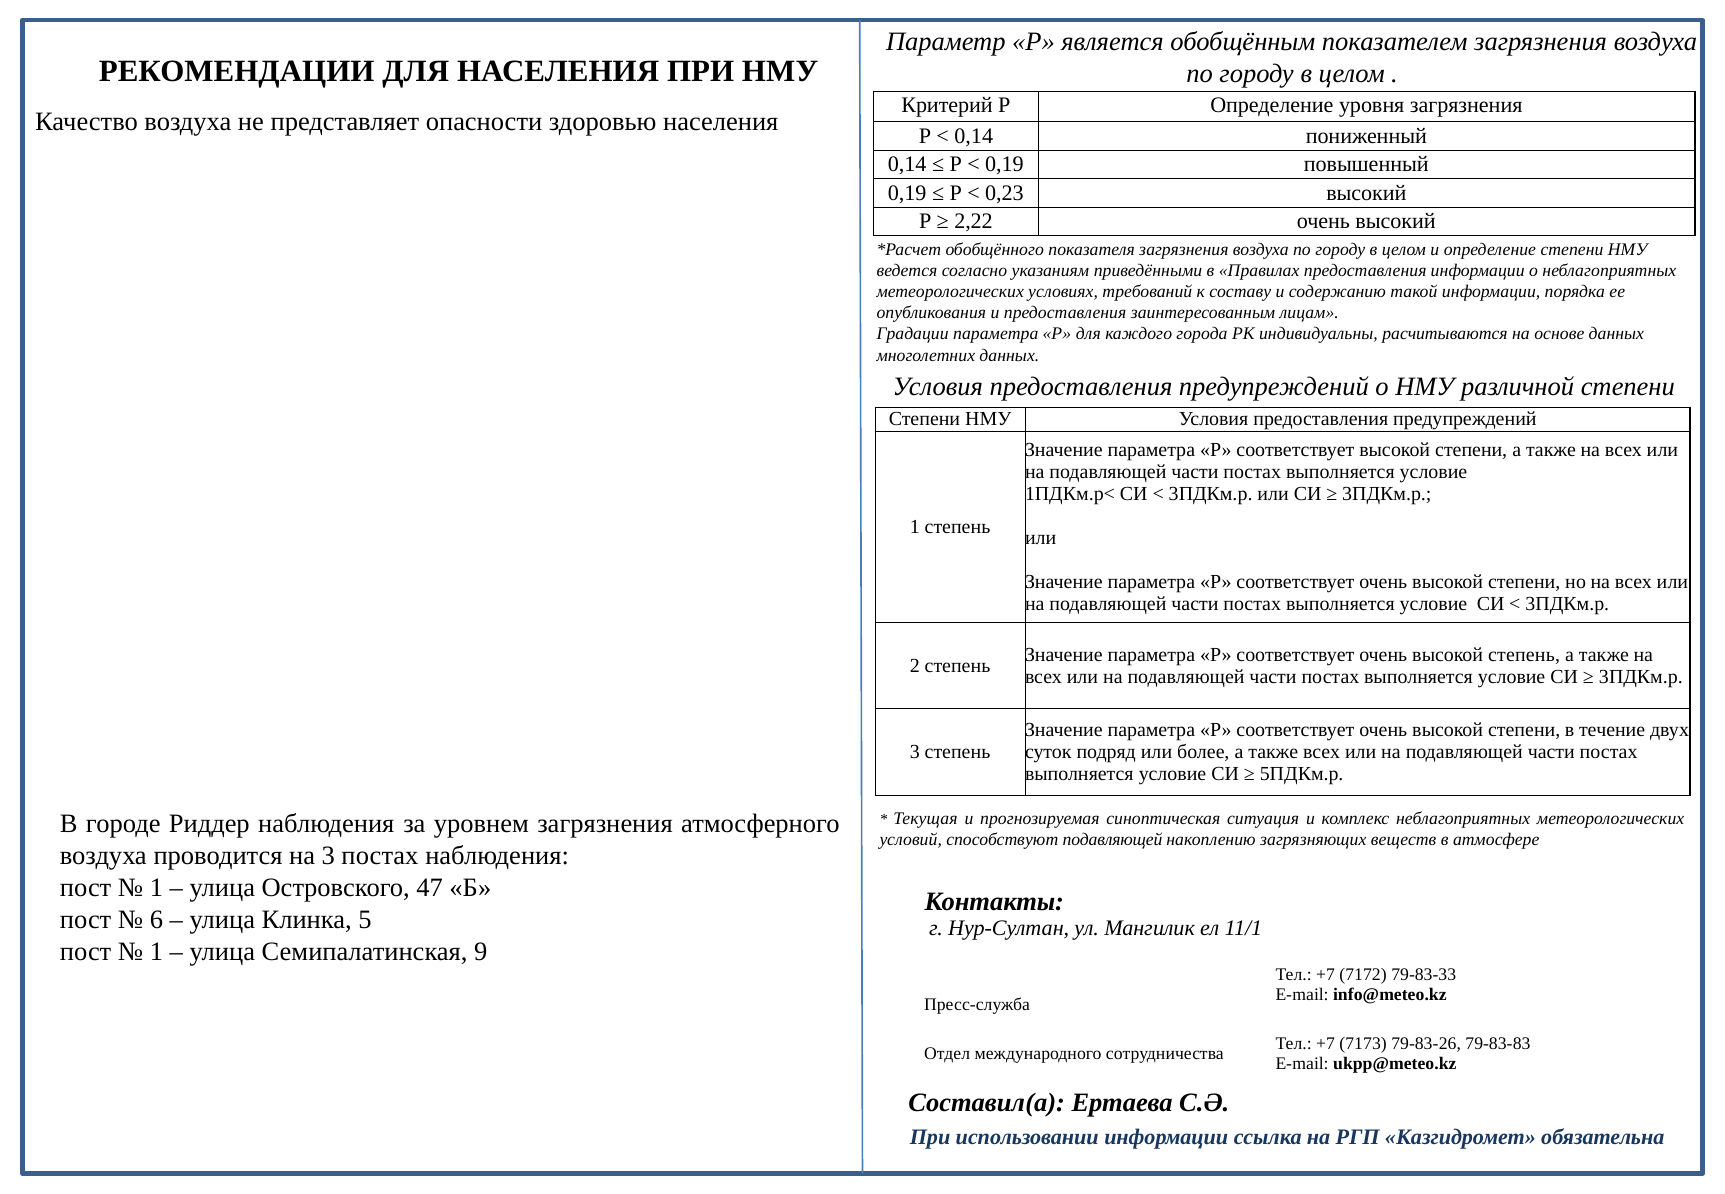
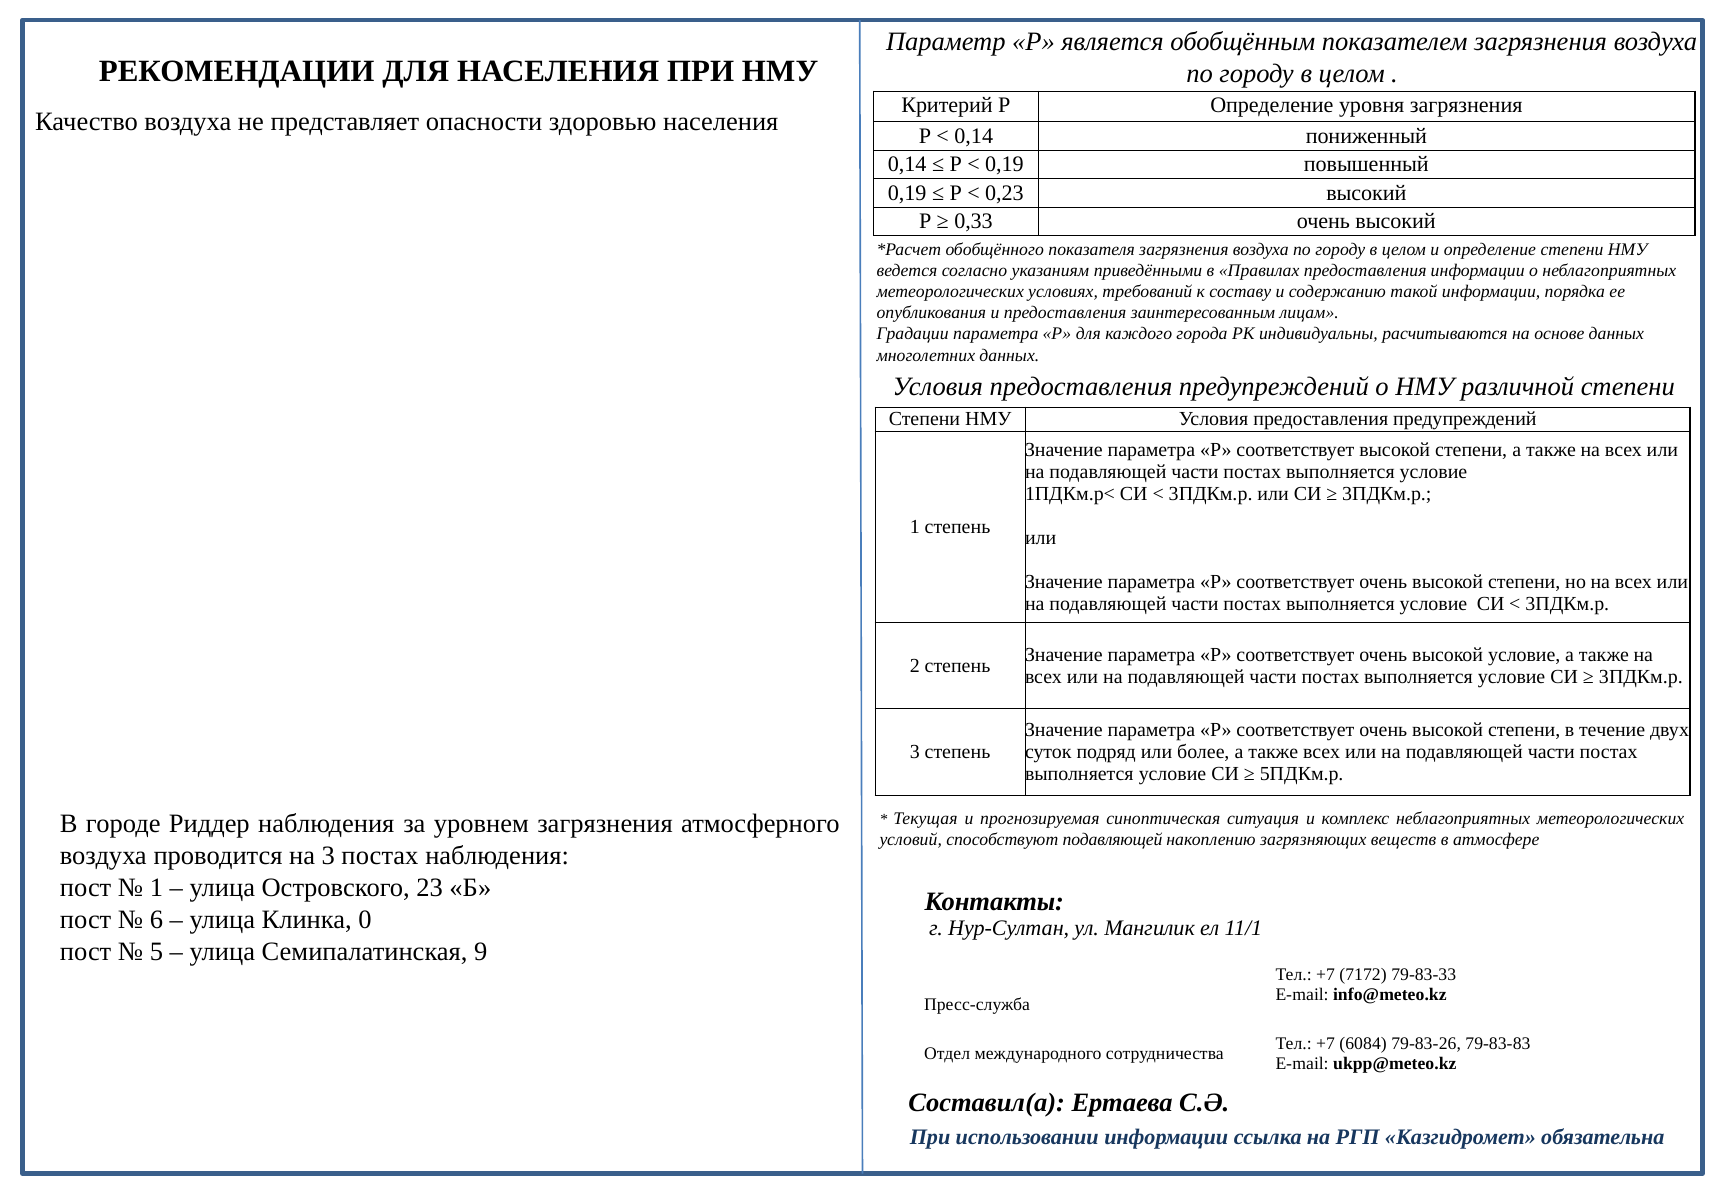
2,22: 2,22 -> 0,33 (974, 221)
высокой степень: степень -> условие (1524, 655)
47: 47 -> 23 (430, 888)
5: 5 -> 0 (365, 920)
1: 1 -> 5 (156, 952)
7173: 7173 -> 6084 (1363, 1044)
